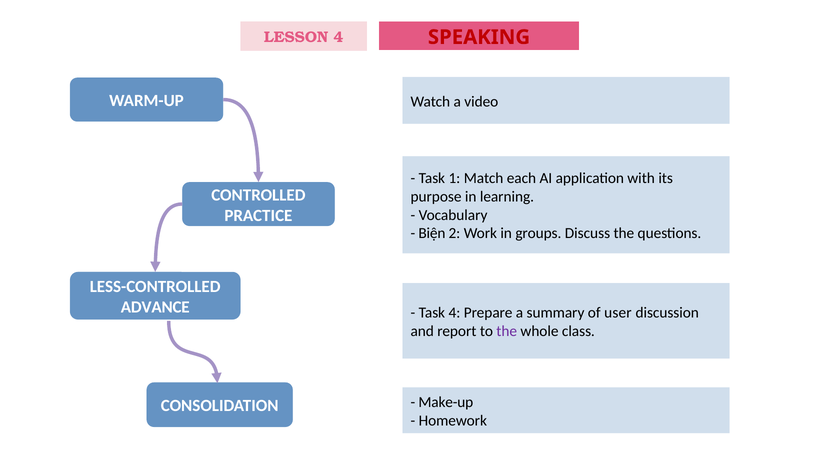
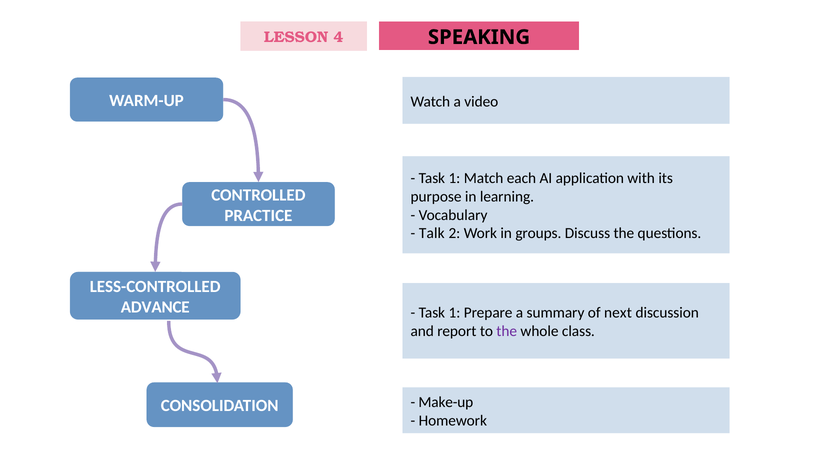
SPEAKING colour: red -> black (479, 37)
Biện: Biện -> Talk (432, 233)
4: 4 -> 1 (454, 312)
user: user -> next (618, 312)
